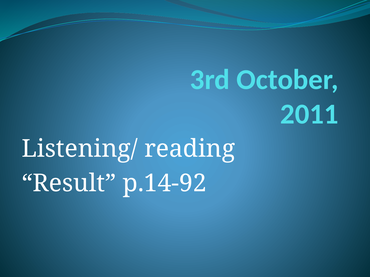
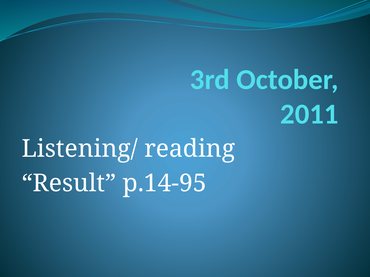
p.14-92: p.14-92 -> p.14-95 (165, 184)
